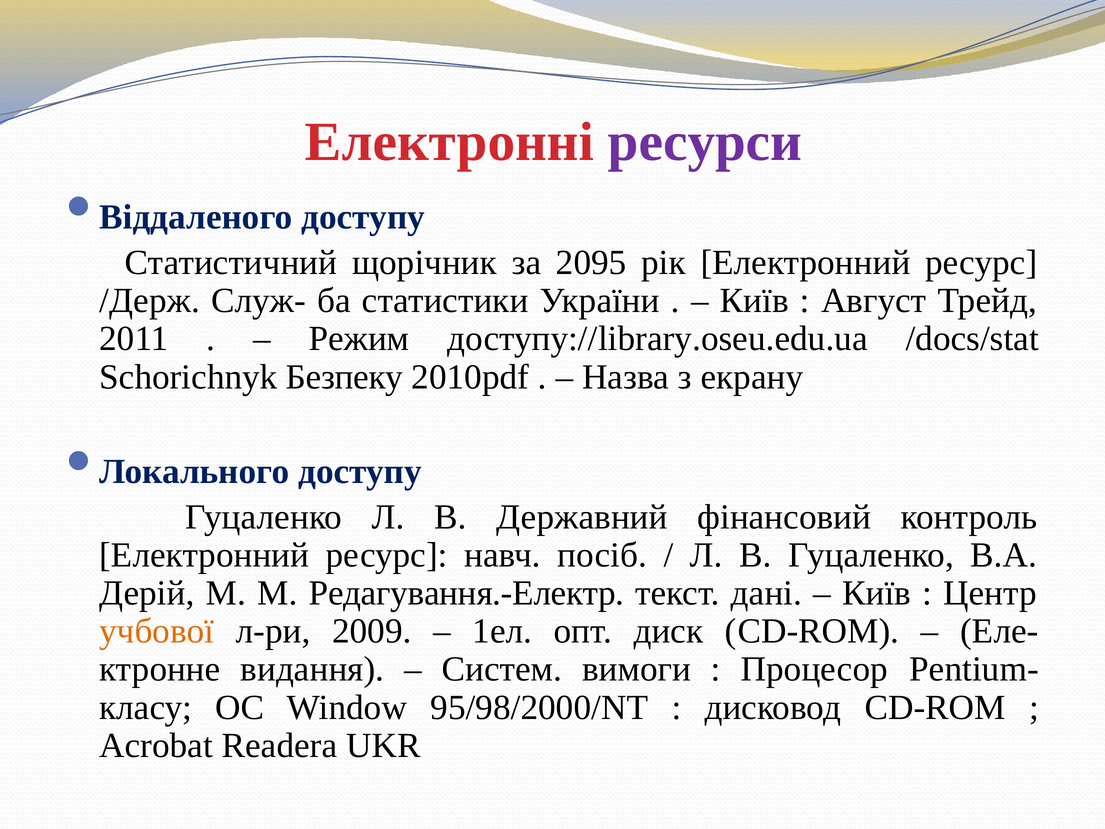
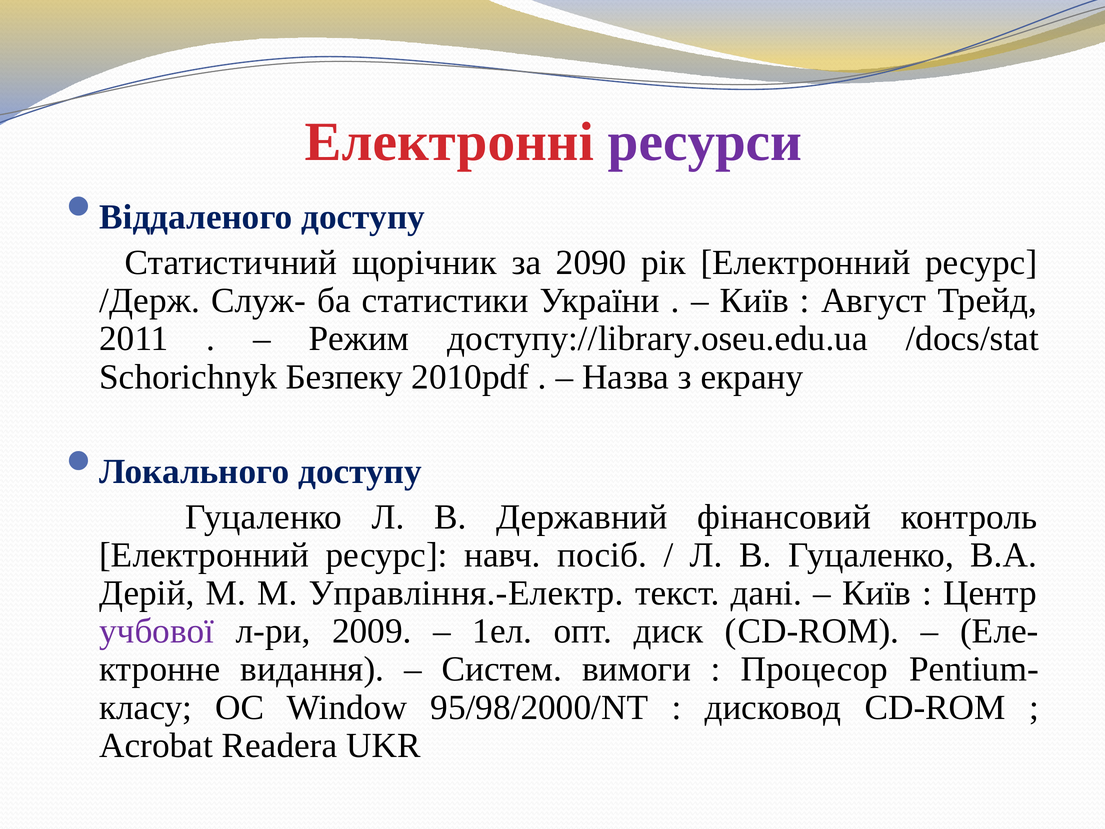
2095: 2095 -> 2090 (591, 262)
Редагування.-Електр: Редагування.-Електр -> Управління.-Електр (466, 593)
учбової colour: orange -> purple (157, 631)
